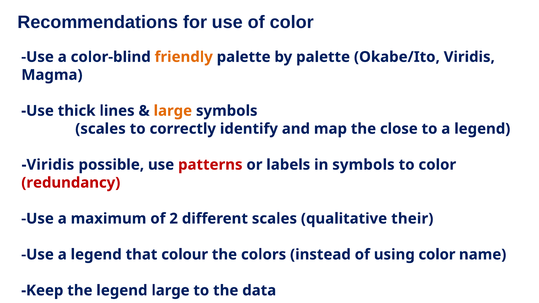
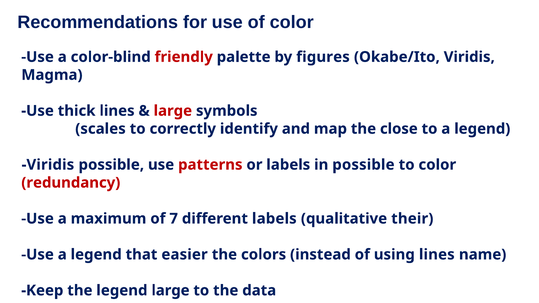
friendly colour: orange -> red (184, 57)
by palette: palette -> figures (323, 57)
large colour: orange -> red (173, 111)
in symbols: symbols -> possible (363, 165)
2: 2 -> 7 (174, 219)
different scales: scales -> labels (274, 219)
colour: colour -> easier (185, 255)
using color: color -> lines (437, 255)
